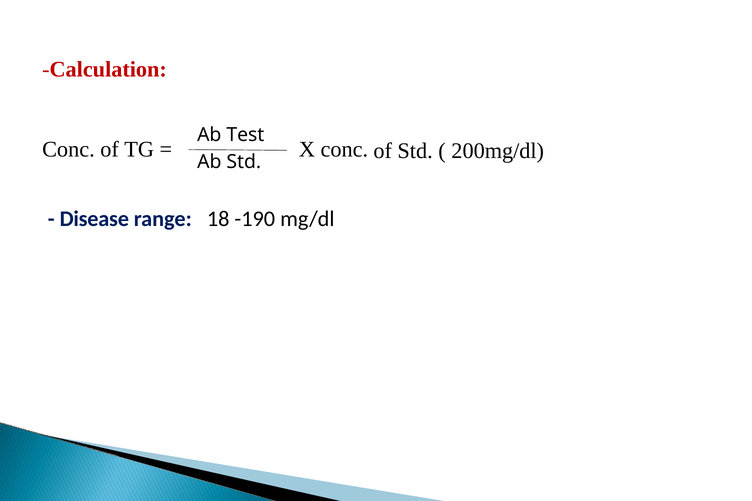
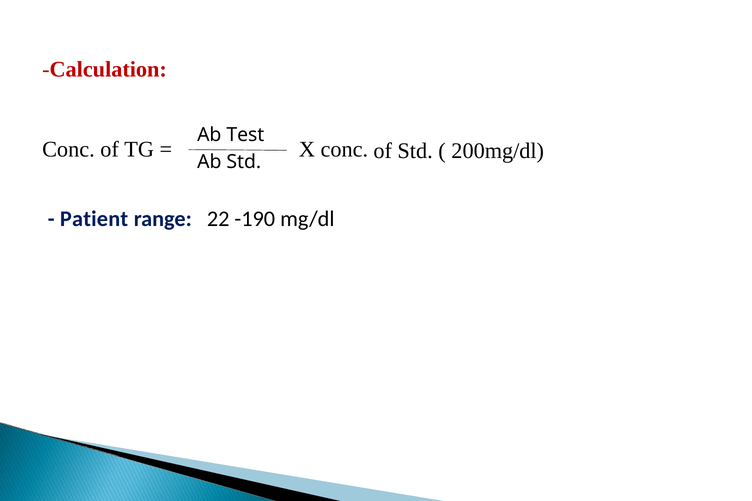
Disease: Disease -> Patient (94, 219)
18: 18 -> 22 (218, 219)
